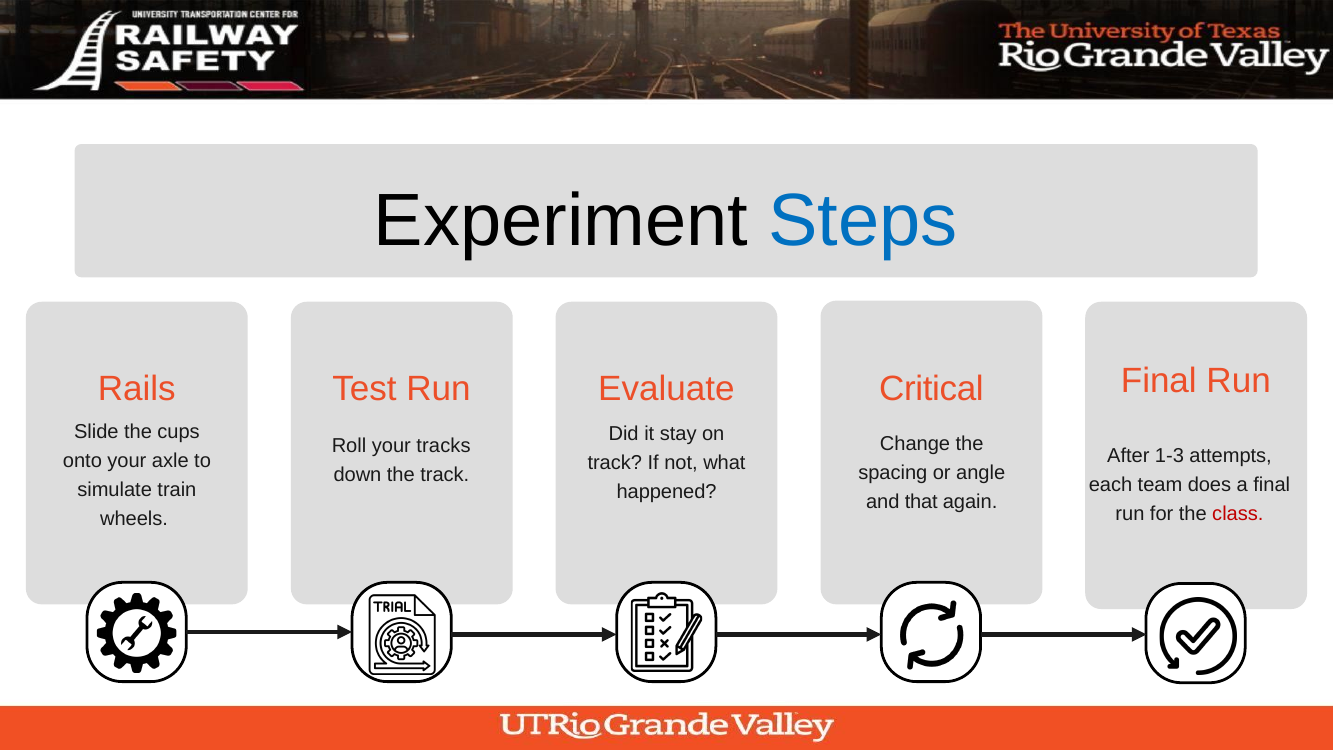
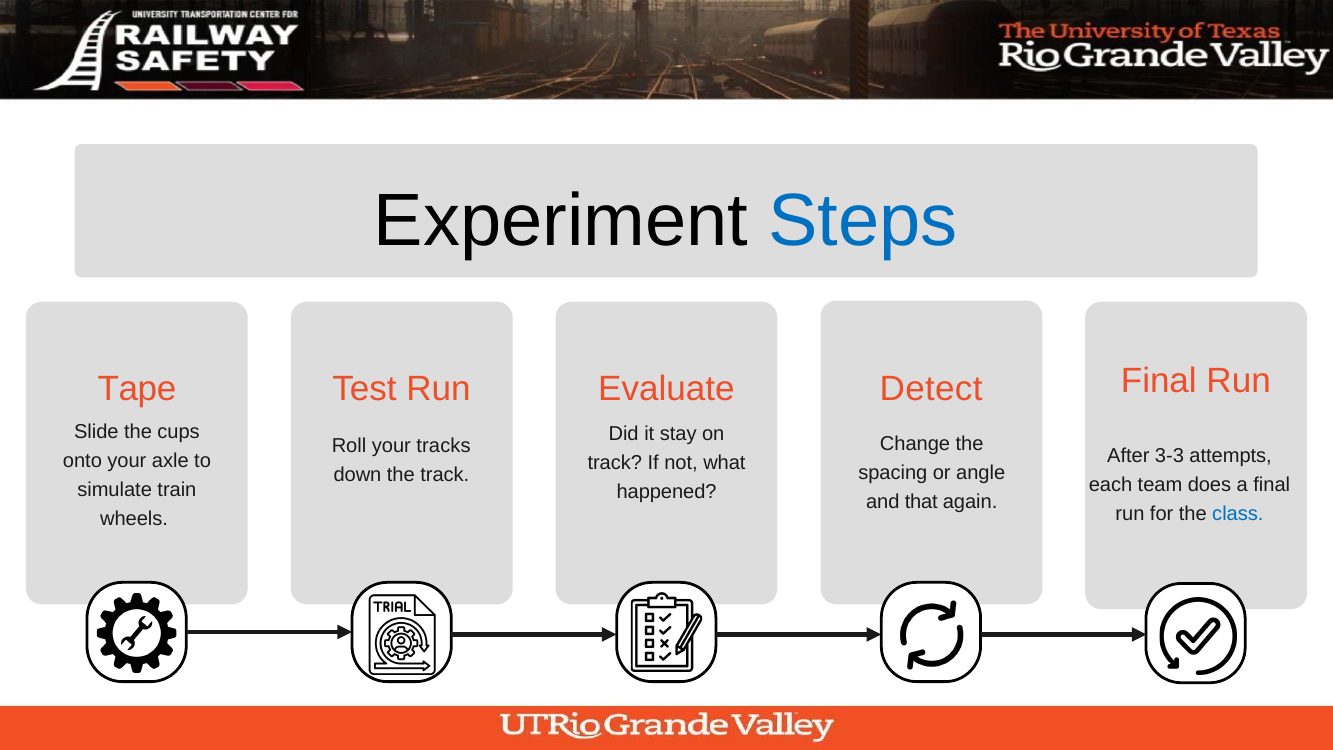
Rails: Rails -> Tape (137, 389)
Critical: Critical -> Detect (931, 389)
1-3: 1-3 -> 3-3 (1169, 456)
class colour: red -> blue (1238, 514)
